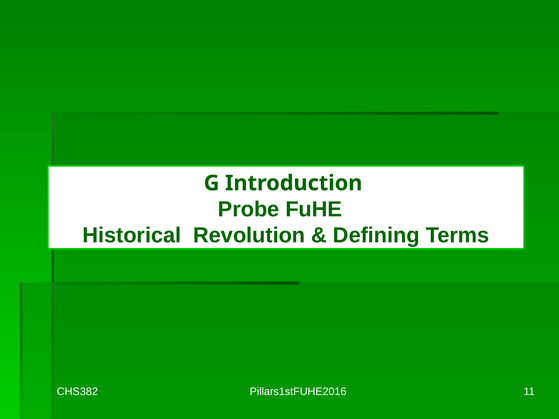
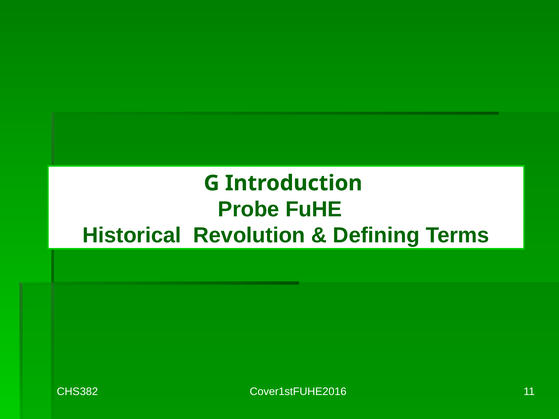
Pillars1stFUHE2016: Pillars1stFUHE2016 -> Cover1stFUHE2016 (298, 392)
